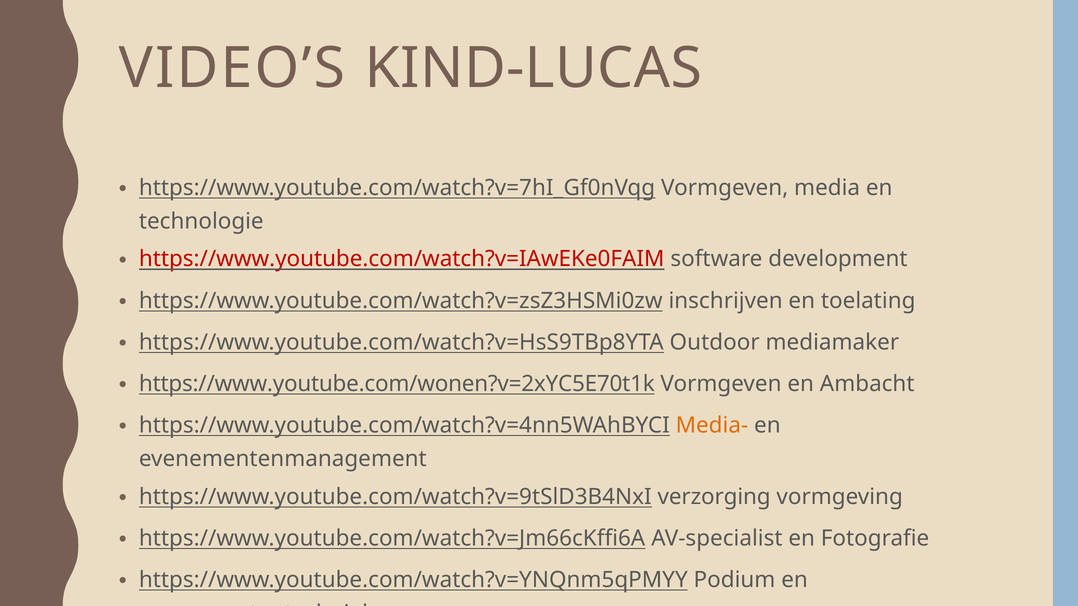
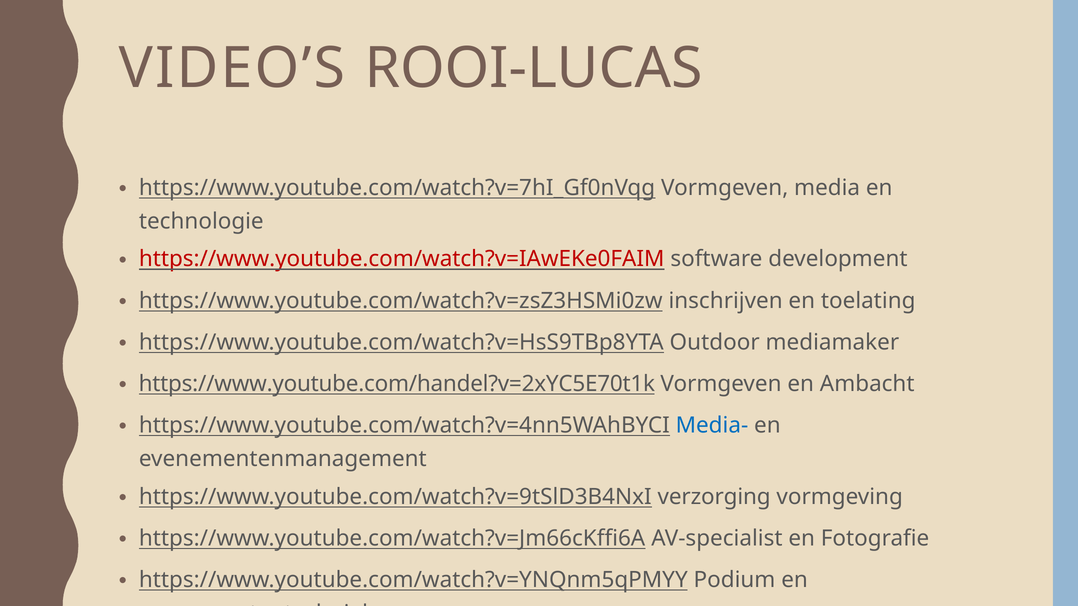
KIND-LUCAS: KIND-LUCAS -> ROOI-LUCAS (534, 68)
https://www.youtube.com/wonen?v=2xYC5E70t1k: https://www.youtube.com/wonen?v=2xYC5E70t1k -> https://www.youtube.com/handel?v=2xYC5E70t1k (397, 384)
Media- colour: orange -> blue (712, 426)
